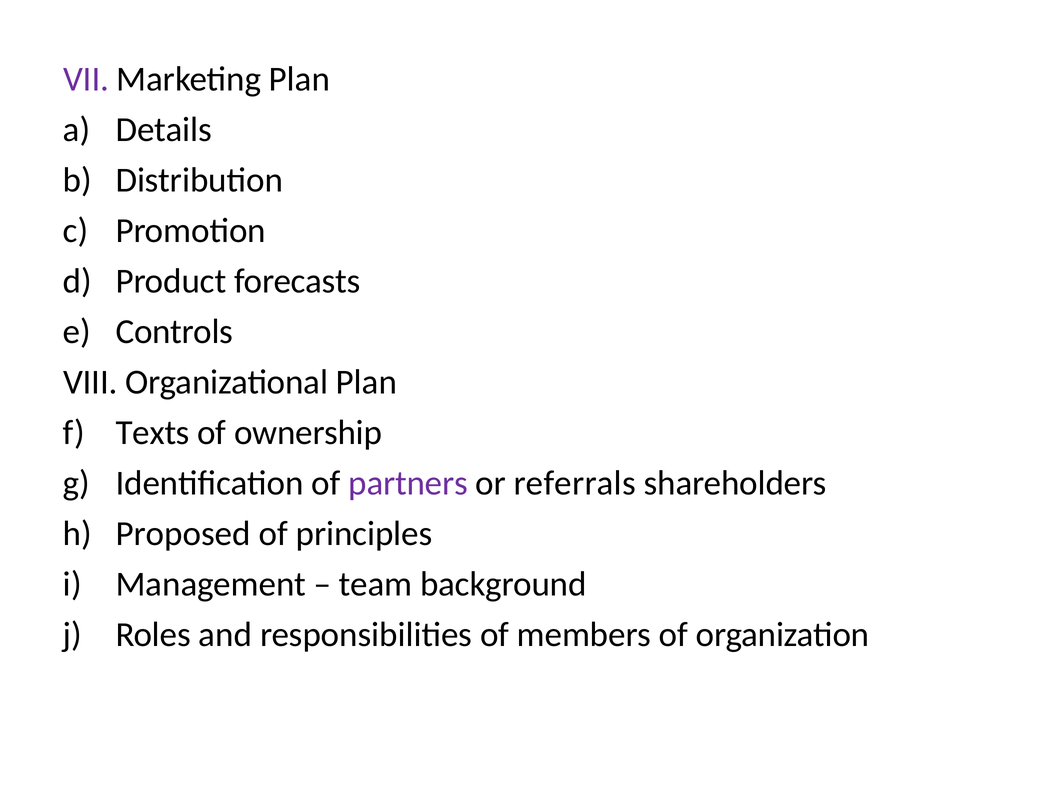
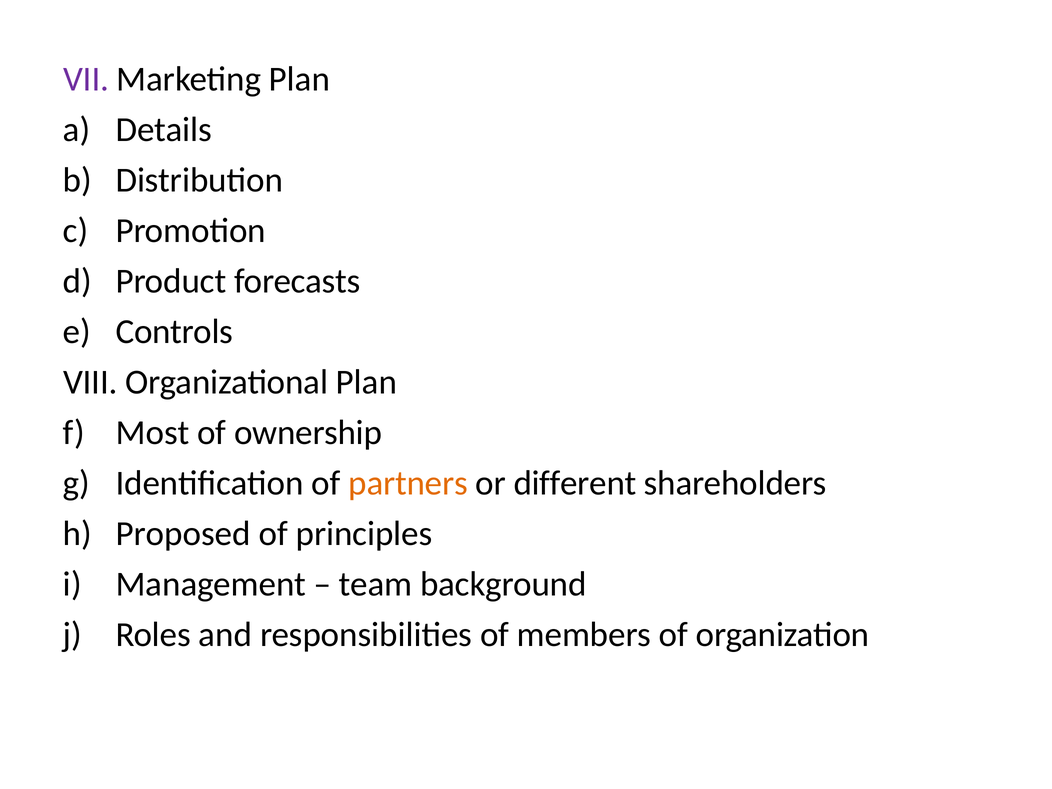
Texts: Texts -> Most (153, 433)
partners colour: purple -> orange (408, 483)
referrals: referrals -> different (575, 483)
